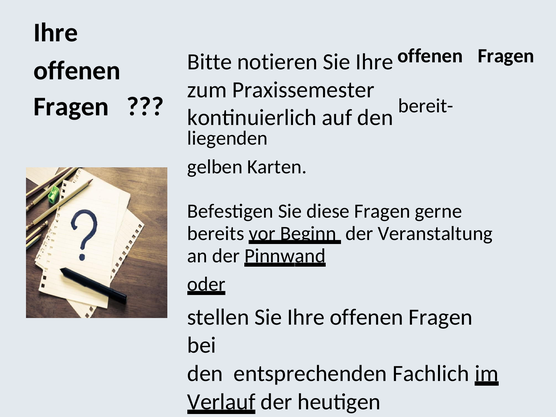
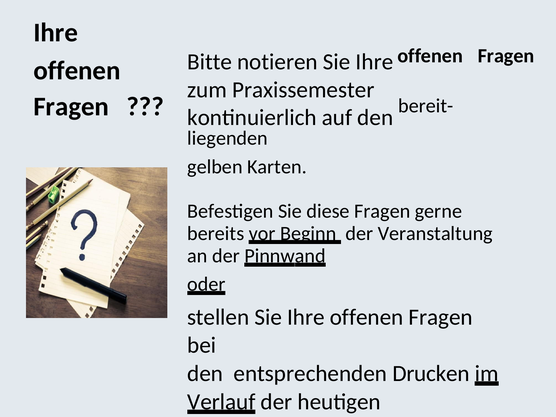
Fachlich: Fachlich -> Drucken (431, 374)
